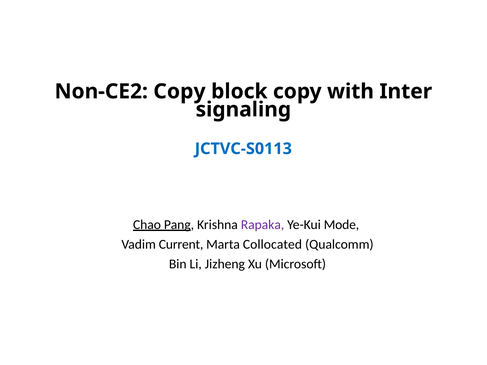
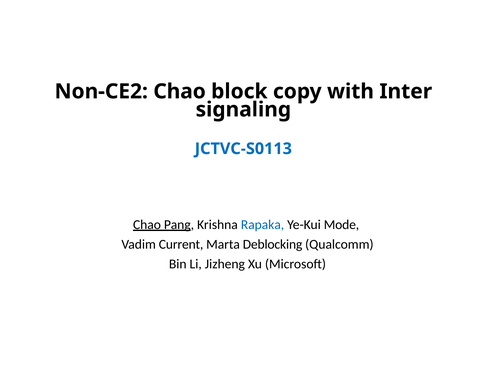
Non-CE2 Copy: Copy -> Chao (180, 91)
Rapaka colour: purple -> blue (263, 225)
Collocated: Collocated -> Deblocking (273, 244)
